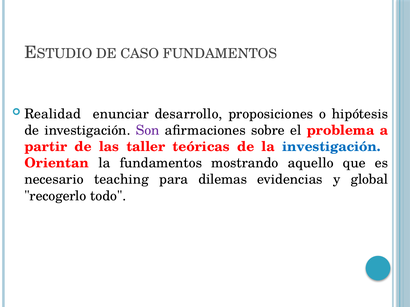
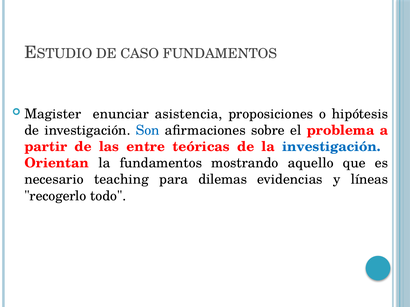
Realidad: Realidad -> Magister (53, 114)
desarrollo: desarrollo -> asistencia (189, 114)
Son colour: purple -> blue (148, 131)
taller: taller -> entre (146, 147)
global: global -> líneas (370, 180)
